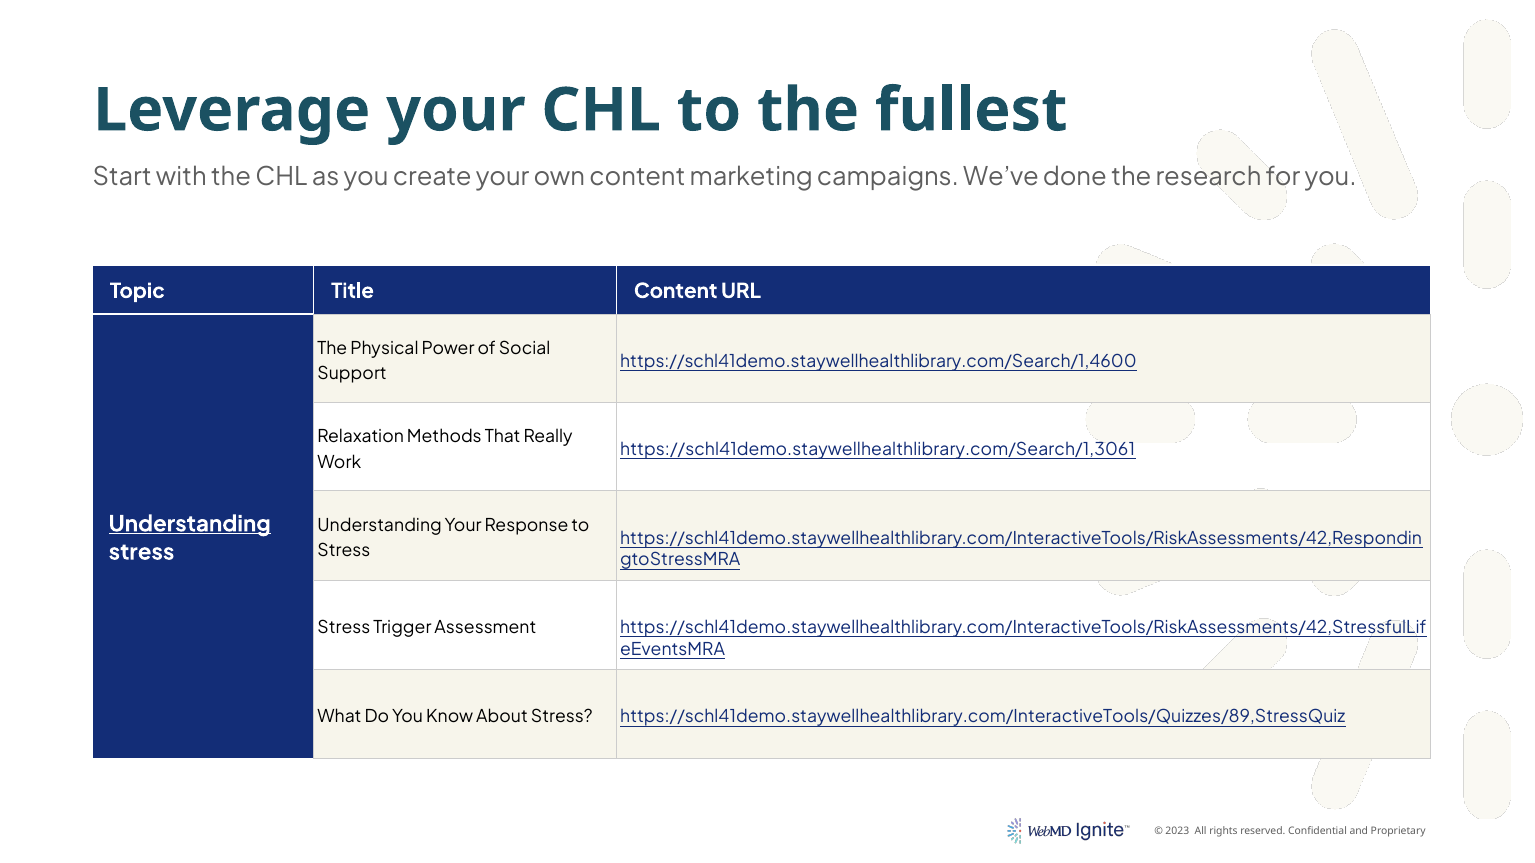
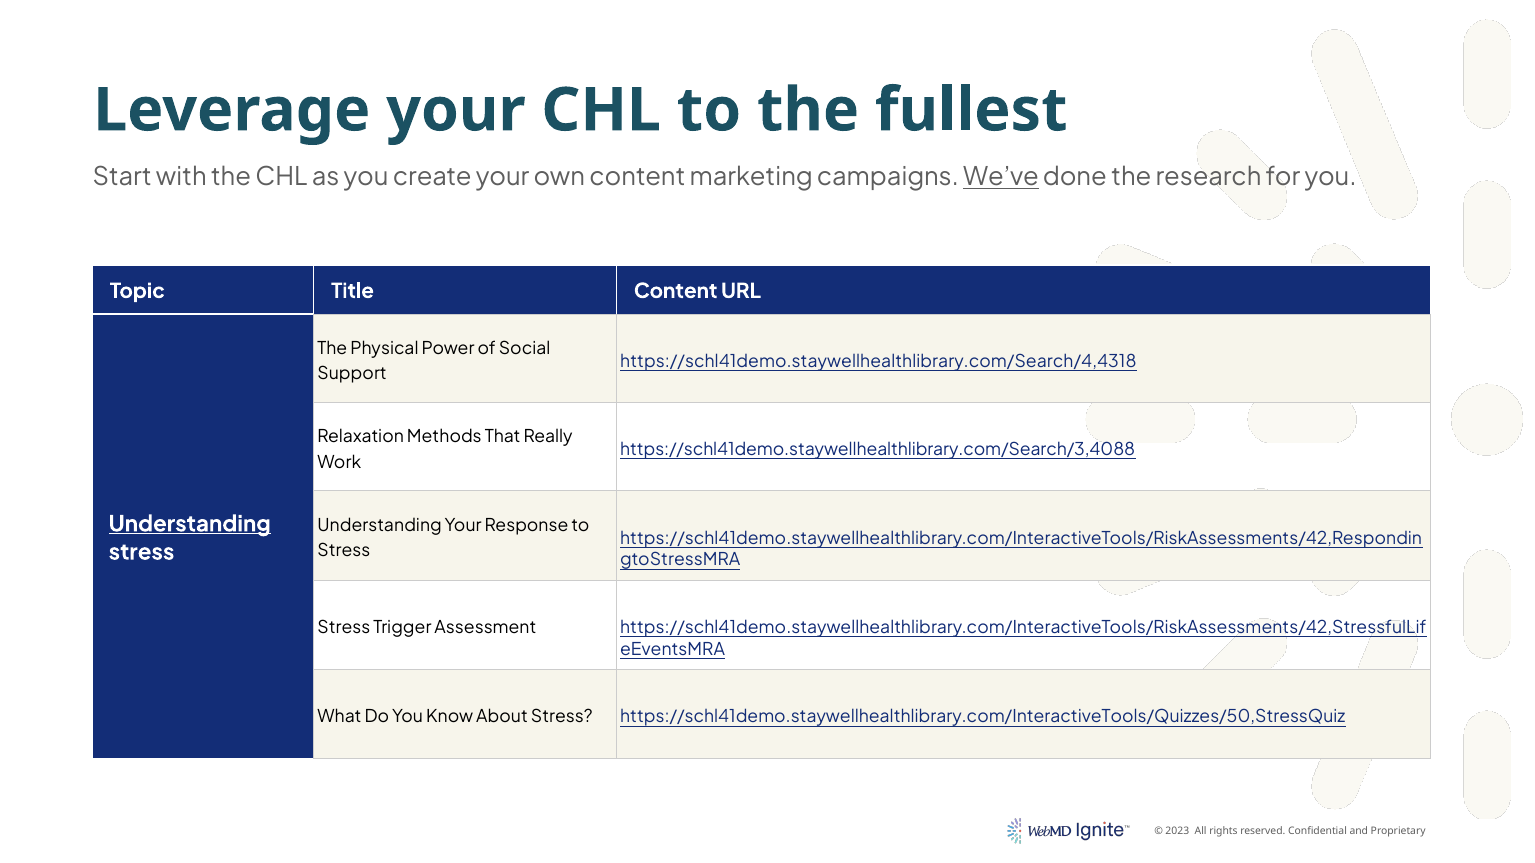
We’ve underline: none -> present (1001, 177)
https://schl41demo.staywellhealthlibrary.com/Search/1,4600: https://schl41demo.staywellhealthlibrary.com/Search/1,4600 -> https://schl41demo.staywellhealthlibrary.com/Search/4,4318 (878, 362)
https://schl41demo.staywellhealthlibrary.com/Search/1,3061: https://schl41demo.staywellhealthlibrary.com/Search/1,3061 -> https://schl41demo.staywellhealthlibrary.com/Search/3,4088 (878, 450)
https://schl41demo.staywellhealthlibrary.com/InteractiveTools/Quizzes/89,StressQuiz: https://schl41demo.staywellhealthlibrary.com/InteractiveTools/Quizzes/89,StressQuiz -> https://schl41demo.staywellhealthlibrary.com/InteractiveTools/Quizzes/50,StressQuiz (983, 717)
